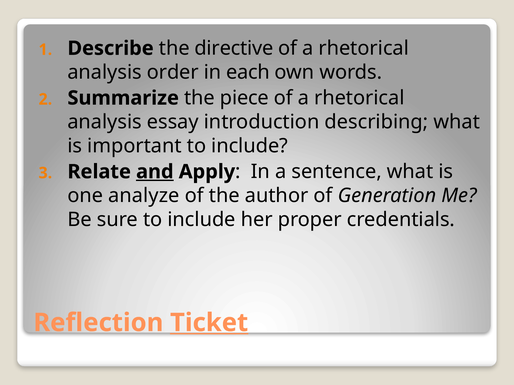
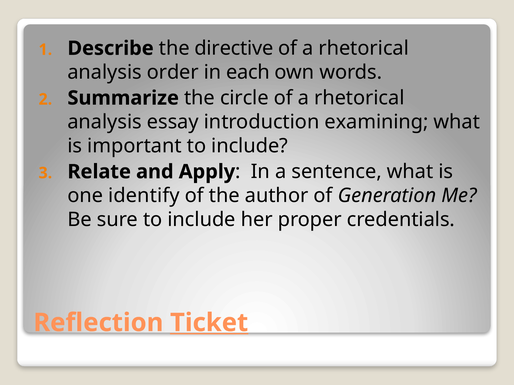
piece: piece -> circle (244, 98)
describing: describing -> examining (376, 122)
and underline: present -> none (155, 172)
analyze: analyze -> identify (144, 196)
